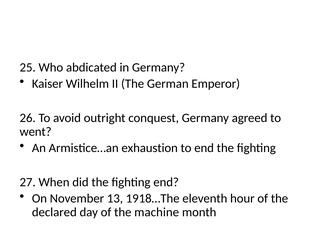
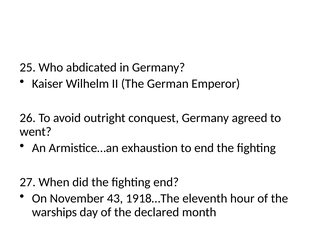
13: 13 -> 43 (115, 199)
declared: declared -> warships (54, 212)
machine: machine -> declared (157, 212)
